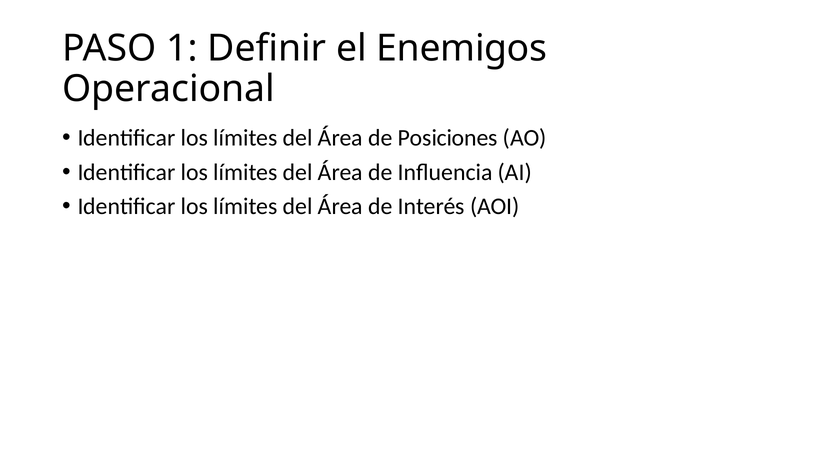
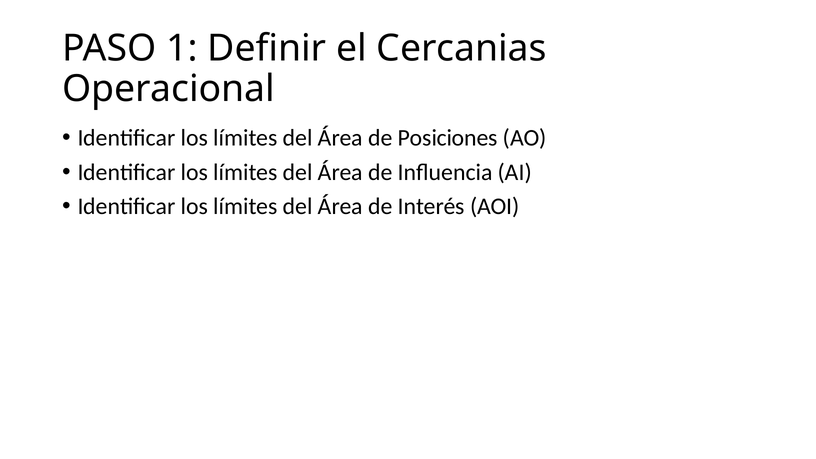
Enemigos: Enemigos -> Cercanias (462, 48)
